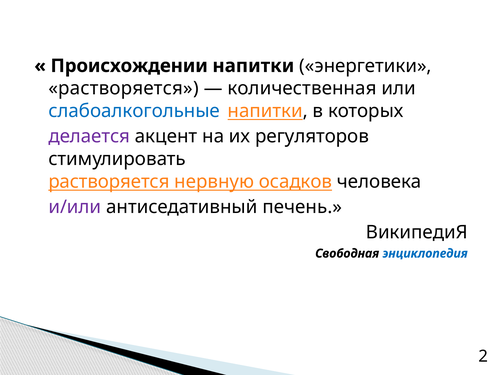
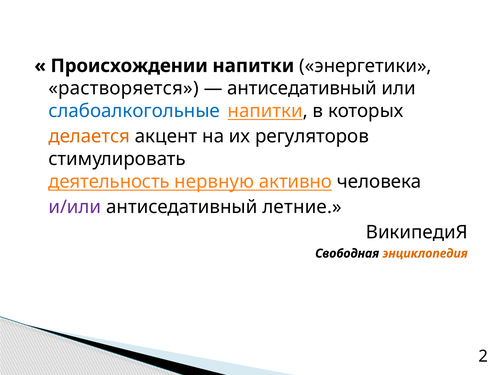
количественная: количественная -> антиседативный (302, 88)
делается colour: purple -> orange (89, 136)
растворяется: растворяется -> деятельность (109, 181)
осадков: осадков -> активно (296, 181)
печень: печень -> летние (302, 207)
энциклопедия colour: blue -> orange (425, 253)
